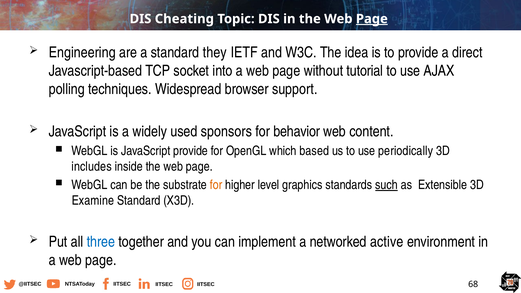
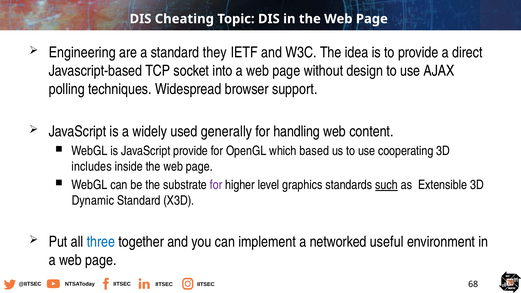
Page underline: present -> none (372, 19)
tutorial: tutorial -> design (365, 71)
sponsors: sponsors -> generally (227, 132)
behavior: behavior -> handling (297, 132)
periodically: periodically -> cooperating (406, 151)
for colour: orange -> purple (216, 185)
Examine: Examine -> Dynamic (93, 201)
active: active -> useful (387, 242)
